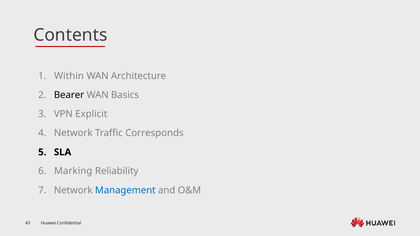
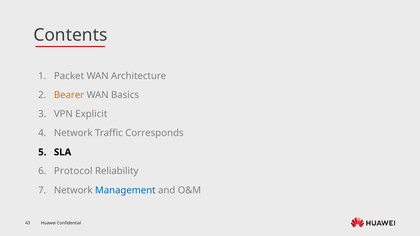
Within: Within -> Packet (69, 76)
Bearer colour: black -> orange (69, 95)
Marking: Marking -> Protocol (73, 171)
